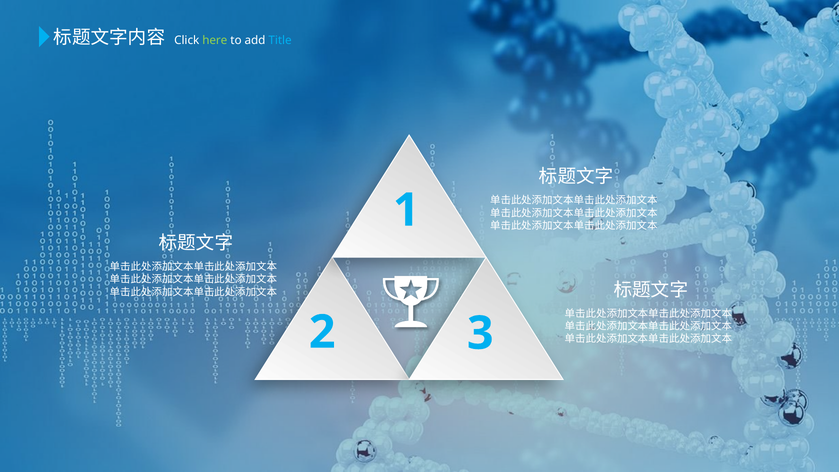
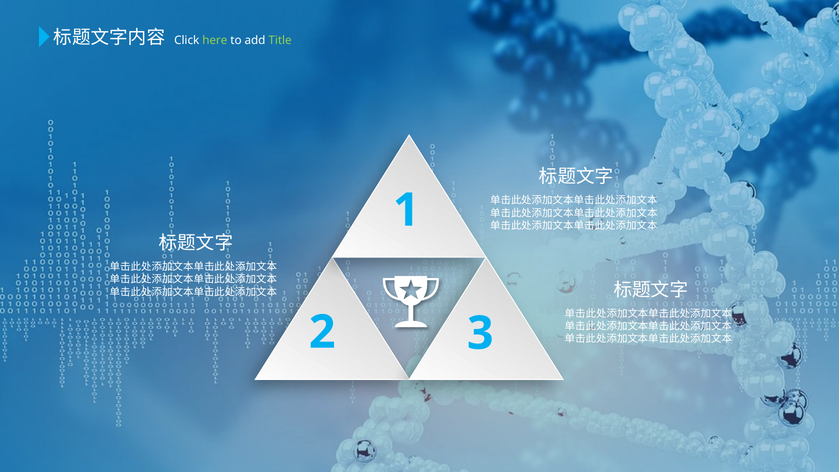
Title colour: light blue -> light green (280, 40)
